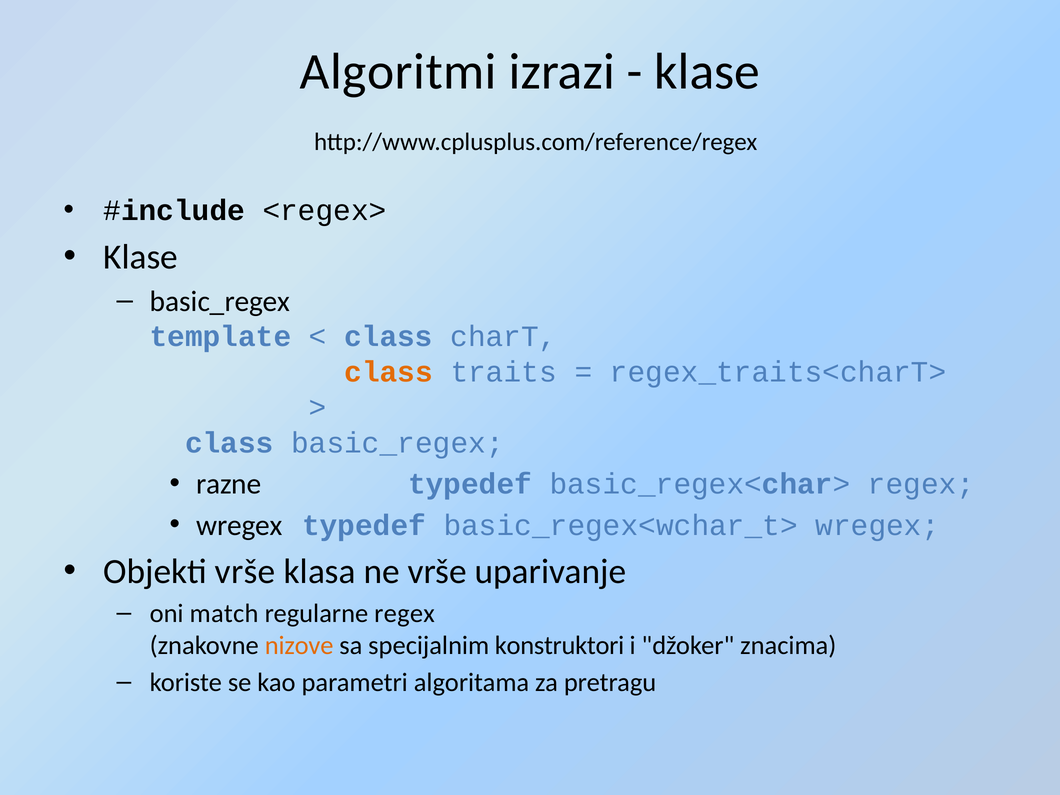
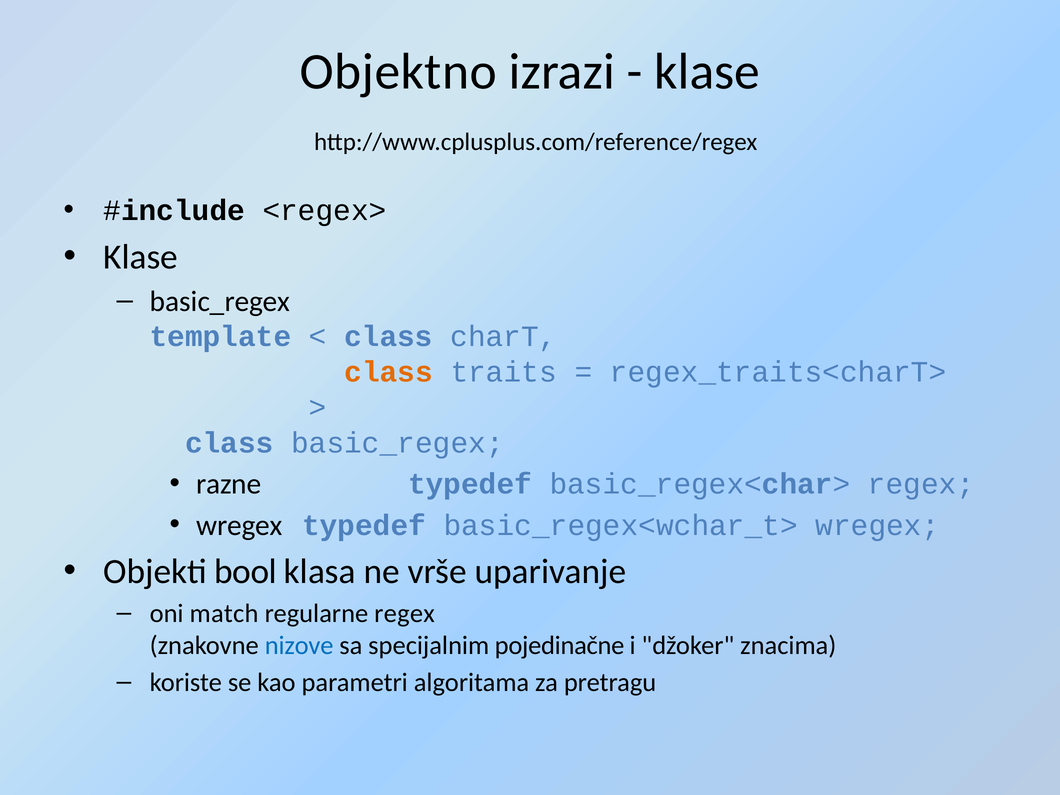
Algoritmi: Algoritmi -> Objektno (398, 72)
Objekti vrše: vrše -> bool (246, 572)
nizove colour: orange -> blue (299, 645)
konstruktori: konstruktori -> pojedinačne (560, 645)
